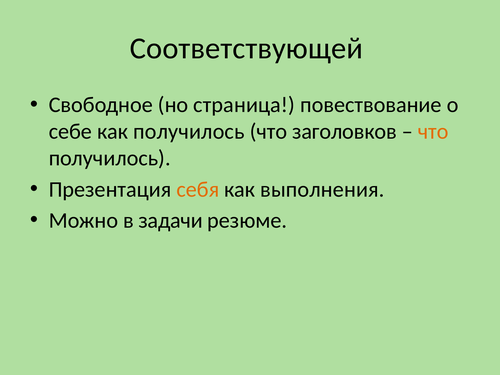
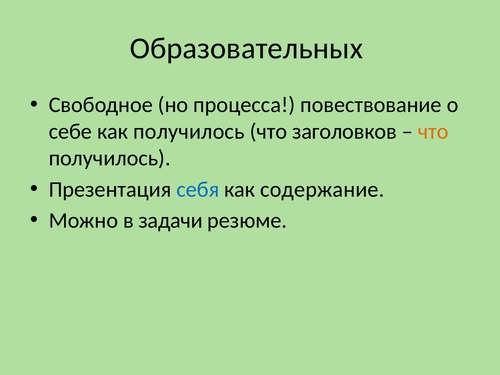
Соответствующей: Соответствующей -> Образовательных (246, 48)
страница: страница -> процесса (244, 105)
себя colour: orange -> blue (198, 189)
выполнения: выполнения -> содержание (322, 189)
